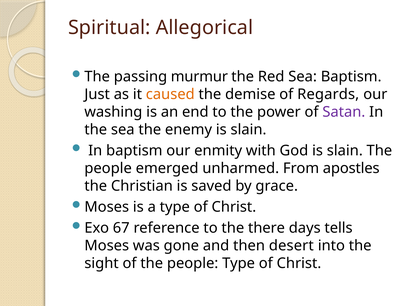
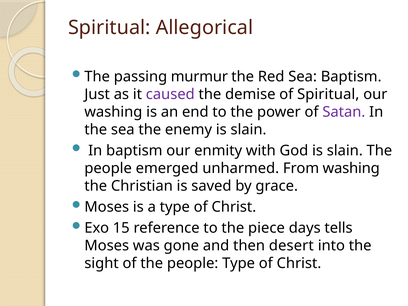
caused colour: orange -> purple (170, 94)
of Regards: Regards -> Spiritual (328, 94)
From apostles: apostles -> washing (351, 168)
67: 67 -> 15 (121, 228)
there: there -> piece (266, 228)
